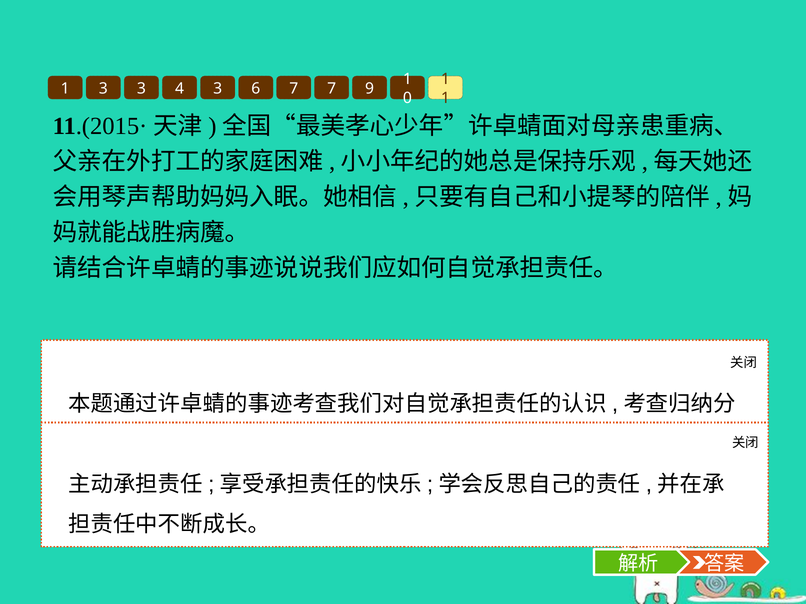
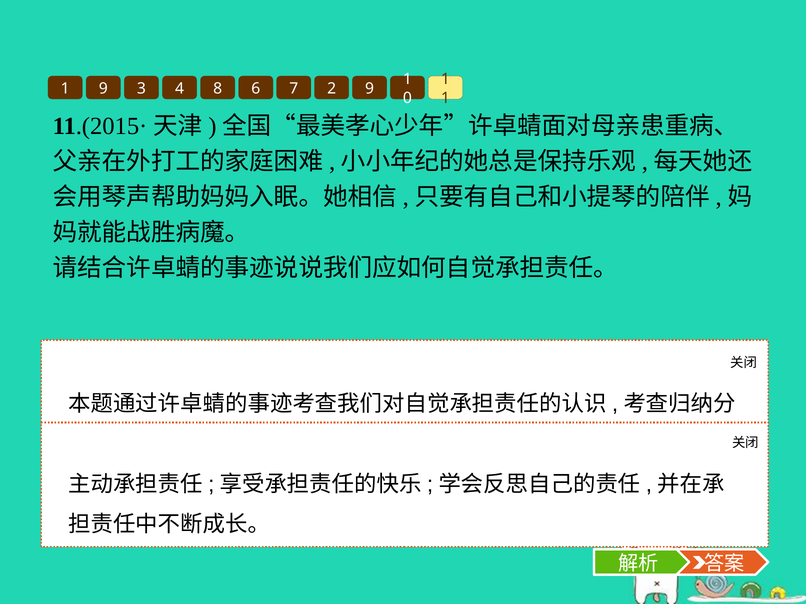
1 3: 3 -> 9 (103, 89)
4 3: 3 -> 8 (218, 89)
7 7: 7 -> 2 (332, 89)
